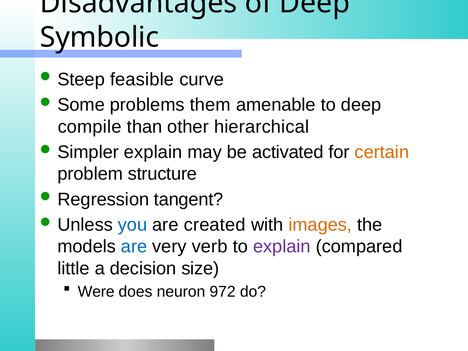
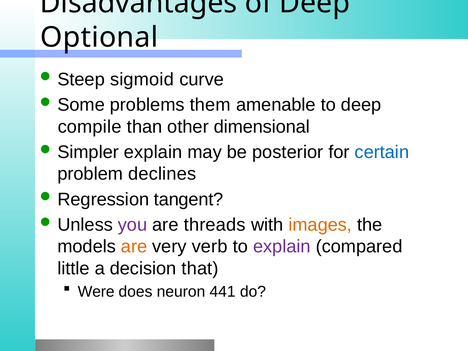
Symbolic: Symbolic -> Optional (99, 37)
feasible: feasible -> sigmoid (142, 79)
hierarchical: hierarchical -> dimensional (262, 127)
activated: activated -> posterior (288, 152)
certain colour: orange -> blue (382, 152)
structure: structure -> declines (162, 174)
you colour: blue -> purple (133, 225)
created: created -> threads (215, 225)
are colour: blue -> orange (134, 247)
size: size -> that (200, 268)
972: 972 -> 441 (223, 292)
